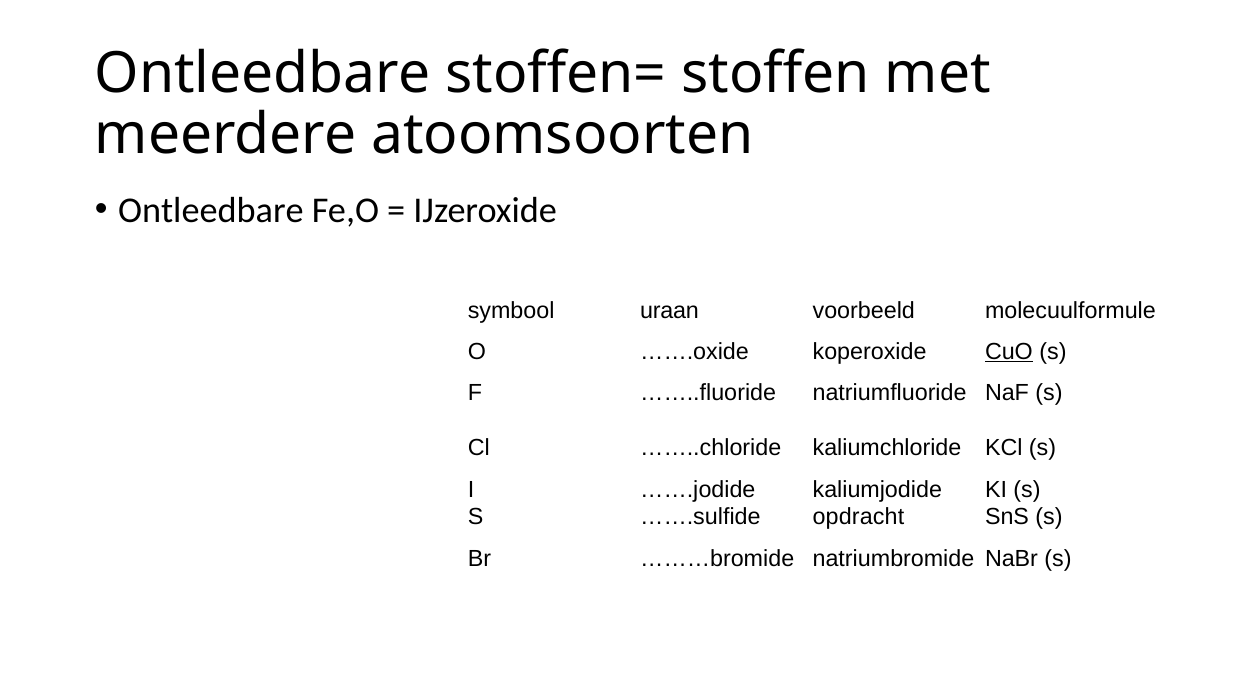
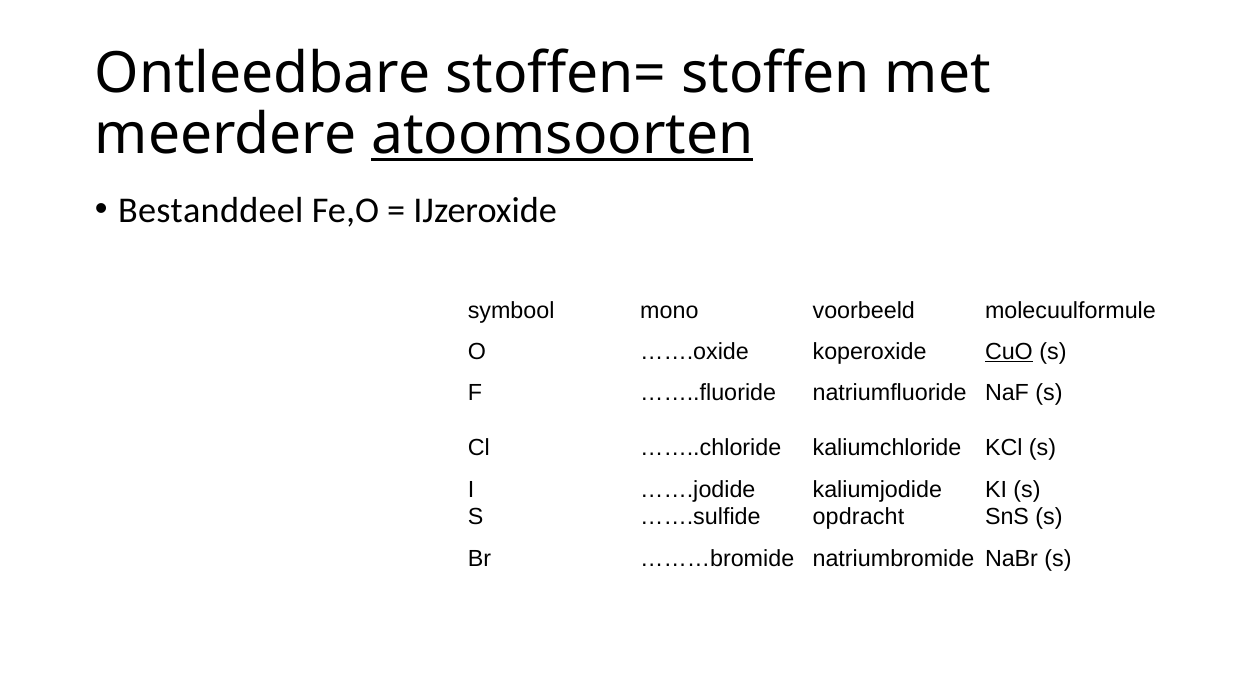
atoomsoorten underline: none -> present (562, 135)
Ontleedbare: Ontleedbare -> Bestanddeel (211, 210)
uraan: uraan -> mono (669, 310)
